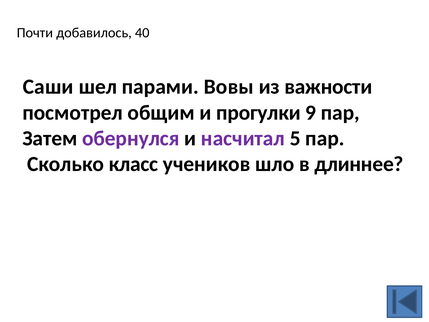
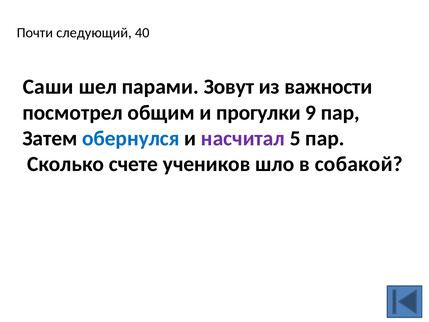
добавилось: добавилось -> следующий (94, 33)
Вовы: Вовы -> Зовут (229, 87)
обернулся colour: purple -> blue (131, 138)
класс: класс -> счете (133, 164)
длиннее: длиннее -> собакой (359, 164)
